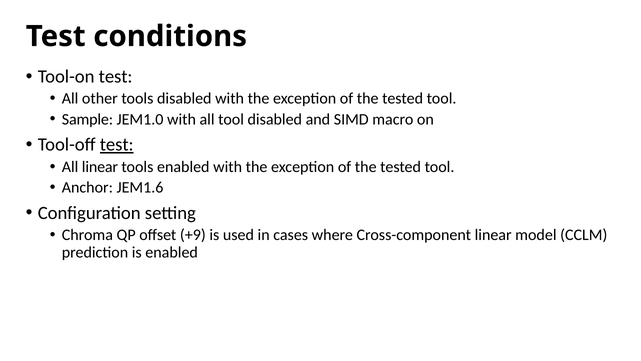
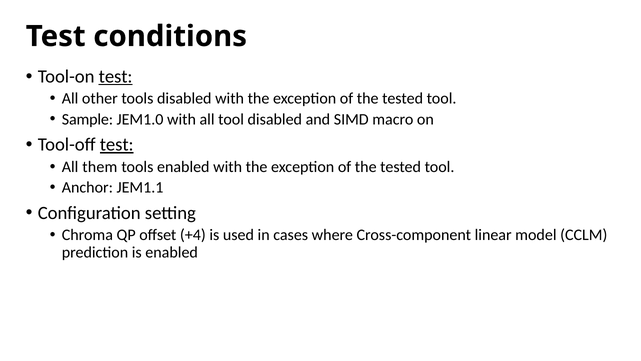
test underline: none -> present (116, 76)
All linear: linear -> them (100, 167)
JEM1.6: JEM1.6 -> JEM1.1 (140, 187)
+9: +9 -> +4 (193, 235)
